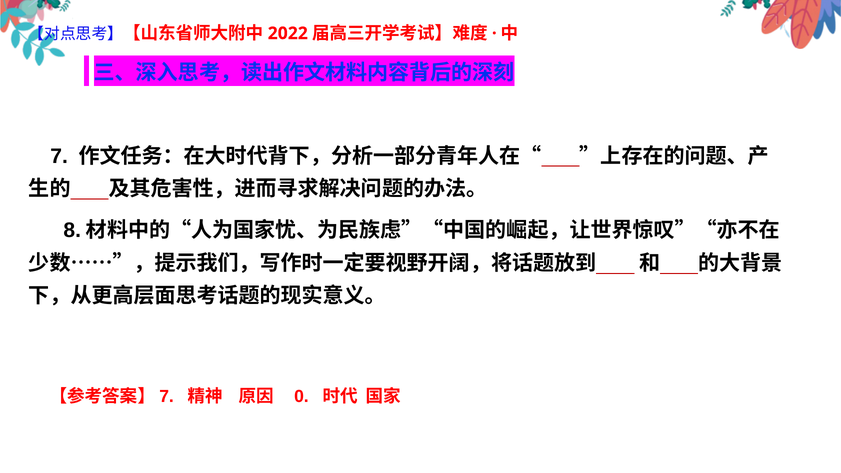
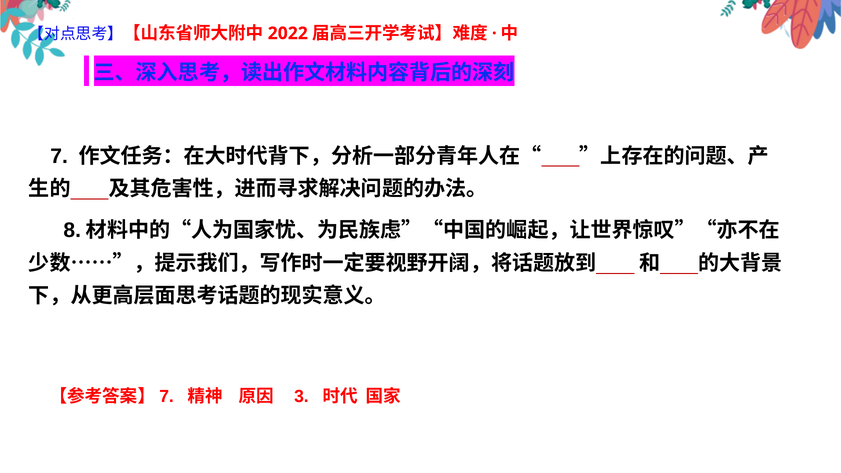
0: 0 -> 3 (301, 396)
